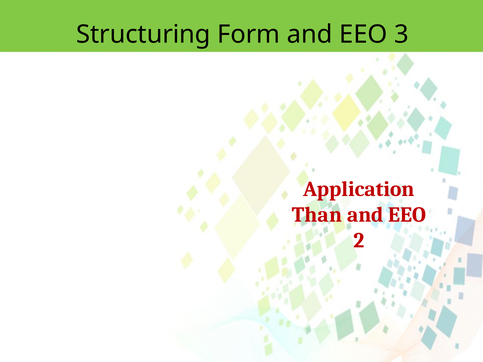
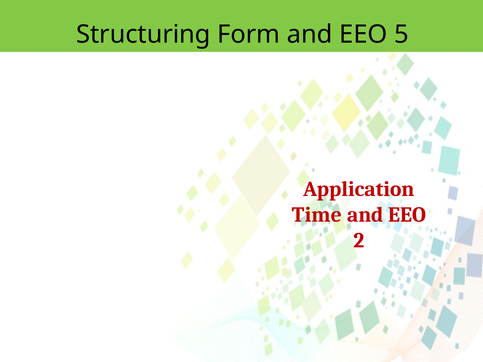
3: 3 -> 5 (401, 34)
Than: Than -> Time (317, 215)
